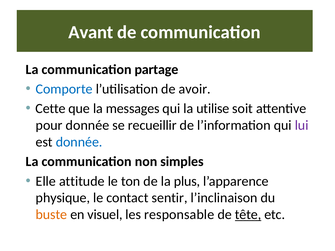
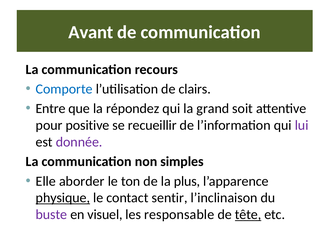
partage: partage -> recours (156, 70)
avoir: avoir -> clairs (195, 89)
Cette: Cette -> Entre (51, 109)
messages: messages -> répondez (133, 109)
utilise: utilise -> grand (213, 109)
pour donnée: donnée -> positive (88, 125)
donnée colour: blue -> purple (79, 142)
attitude: attitude -> aborder (82, 181)
physique underline: none -> present (63, 198)
buste colour: orange -> purple (51, 215)
